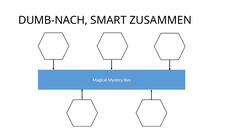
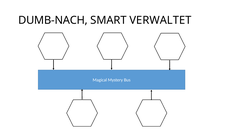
ZUSAMMEN: ZUSAMMEN -> VERWALTET (160, 20)
